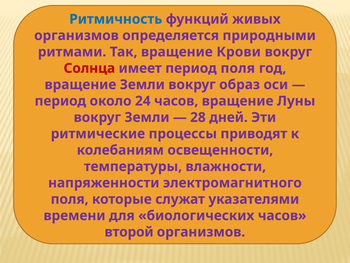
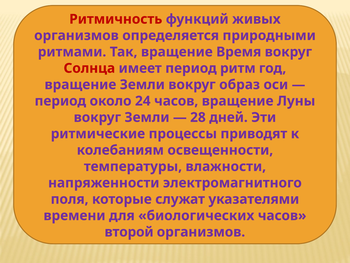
Ритмичность colour: blue -> red (116, 19)
Крови: Крови -> Время (239, 52)
период поля: поля -> ритм (238, 68)
